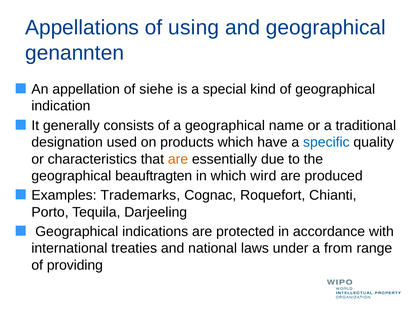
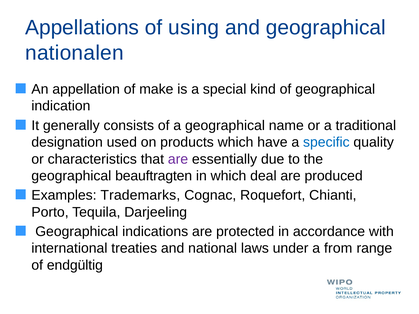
genannten: genannten -> nationalen (74, 53)
siehe: siehe -> make (156, 89)
are colour: orange -> purple (178, 159)
wird: wird -> deal (263, 176)
providing: providing -> endgültig (75, 265)
